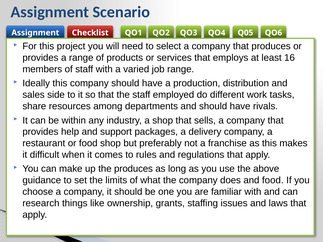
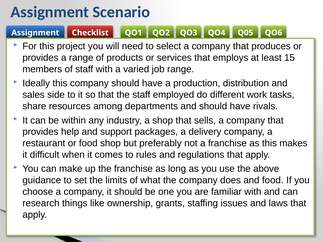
16: 16 -> 15 (290, 58)
the produces: produces -> franchise (133, 169)
